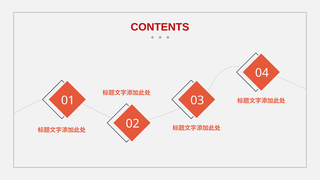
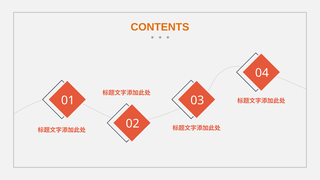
CONTENTS colour: red -> orange (160, 27)
